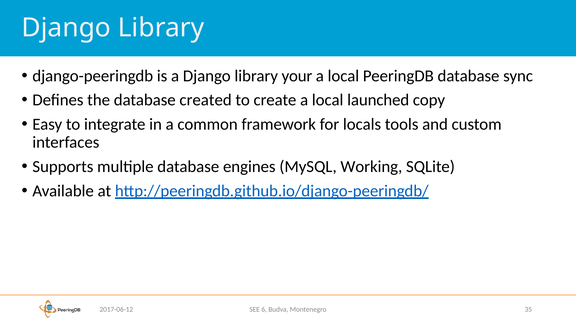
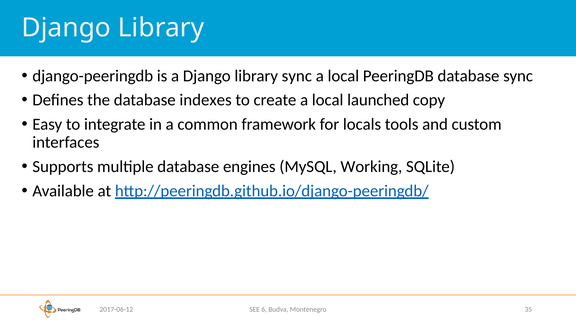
library your: your -> sync (297, 76)
created: created -> indexes (206, 100)
